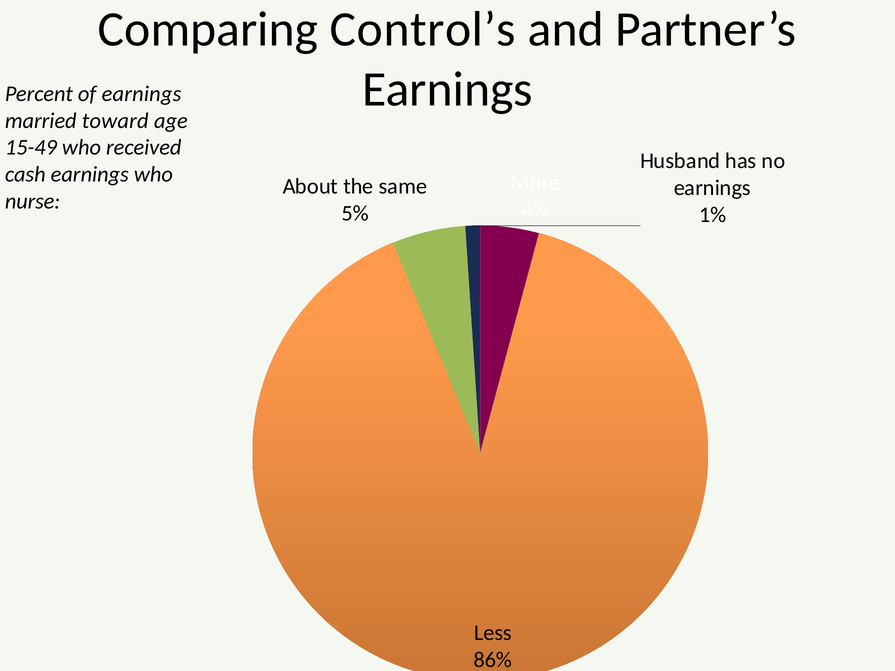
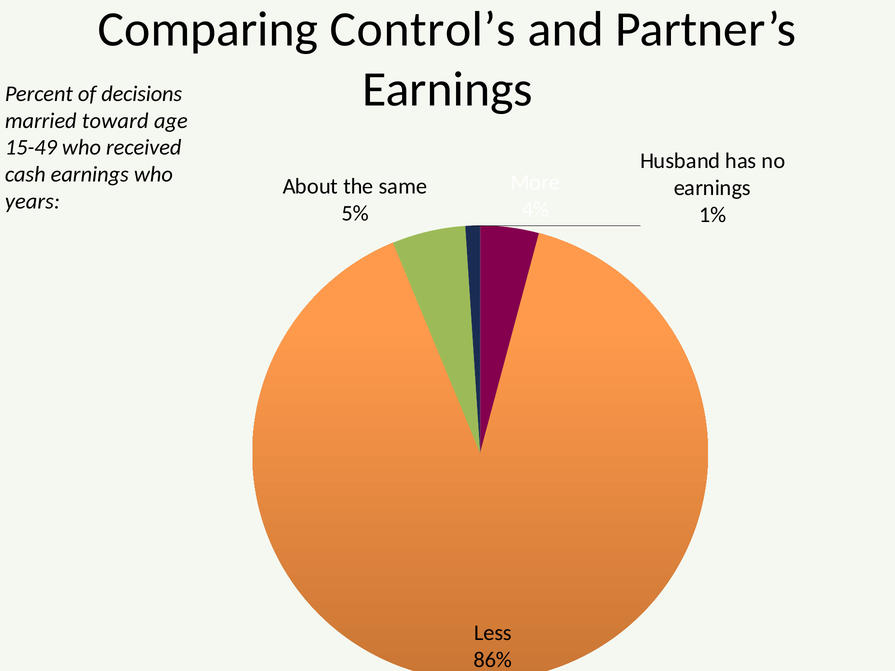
of earnings: earnings -> decisions (142, 94)
nurse: nurse -> years (32, 201)
